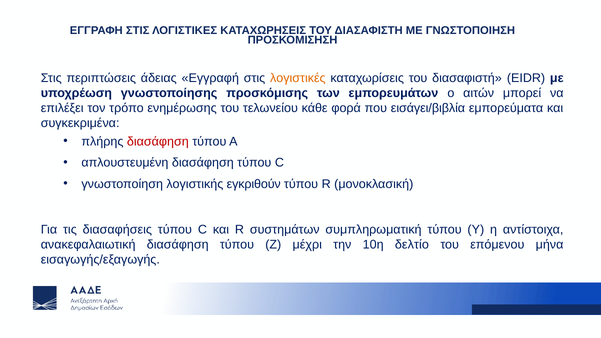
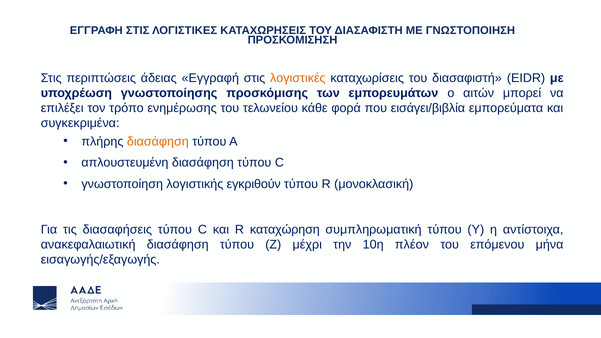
διασάφηση colour: red -> orange (158, 142)
συστημάτων: συστημάτων -> καταχώρηση (285, 230)
δελτίο: δελτίο -> πλέον (412, 245)
